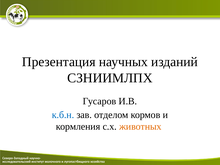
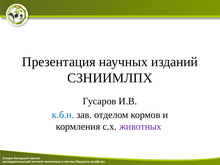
животных colour: orange -> purple (140, 127)
